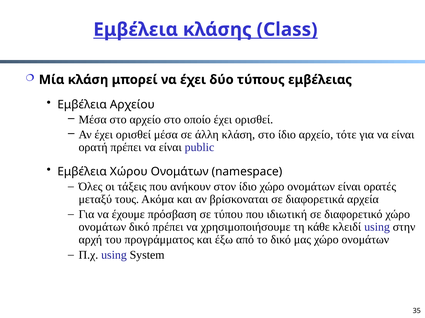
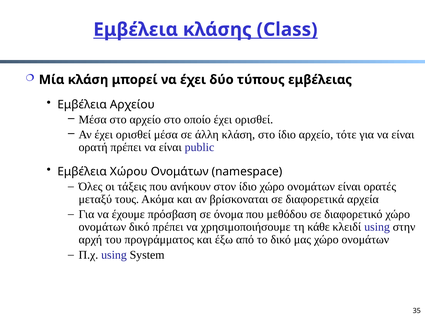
τύπου: τύπου -> όνομα (229, 215)
ιδιωτική: ιδιωτική -> μεθόδου (287, 215)
